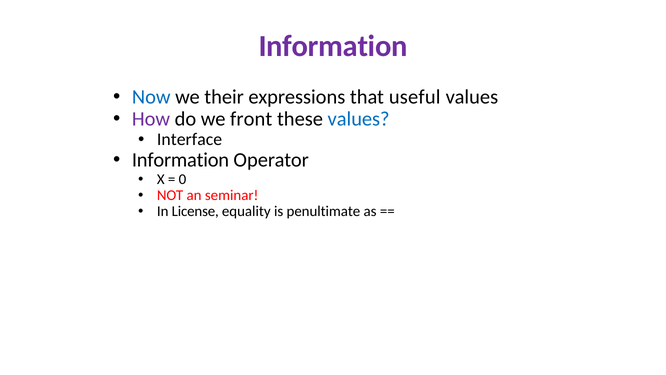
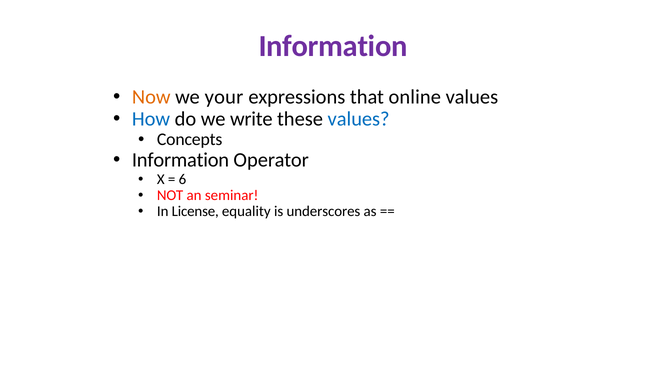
Now colour: blue -> orange (151, 97)
their: their -> your (224, 97)
useful: useful -> online (415, 97)
How colour: purple -> blue (151, 119)
front: front -> write (251, 119)
Interface: Interface -> Concepts (190, 139)
0: 0 -> 6 (182, 179)
penultimate: penultimate -> underscores (323, 211)
